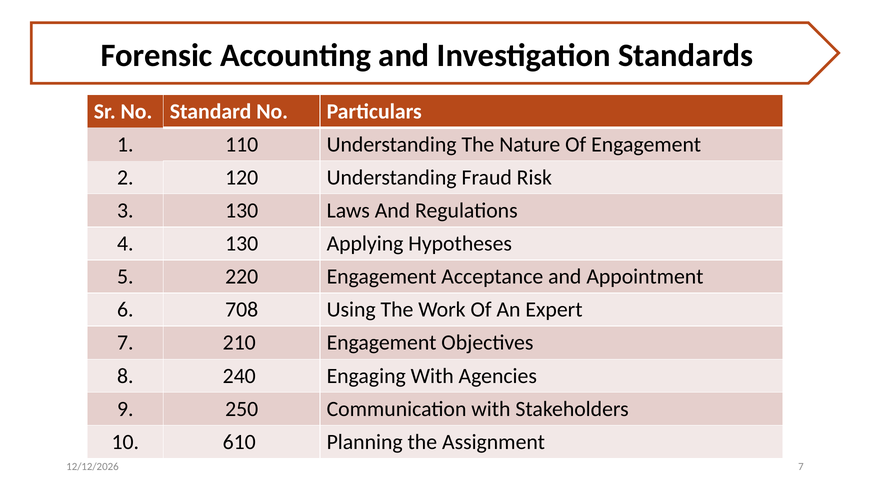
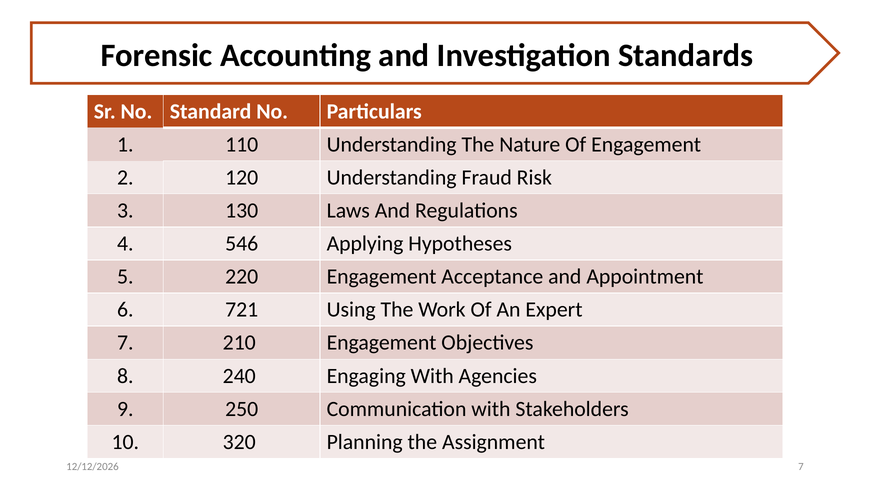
4 130: 130 -> 546 (242, 244)
708: 708 -> 721 (242, 310)
610: 610 -> 320 (239, 442)
